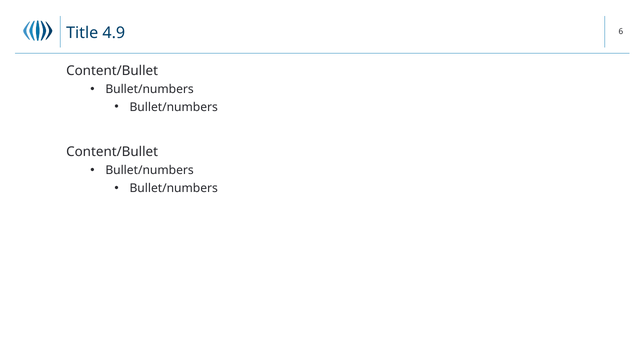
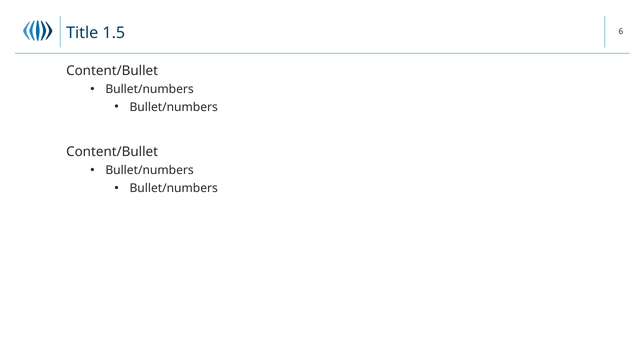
4.9: 4.9 -> 1.5 (114, 33)
